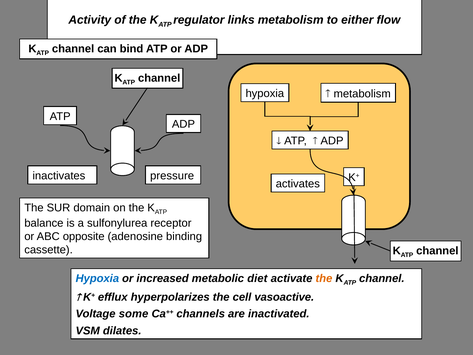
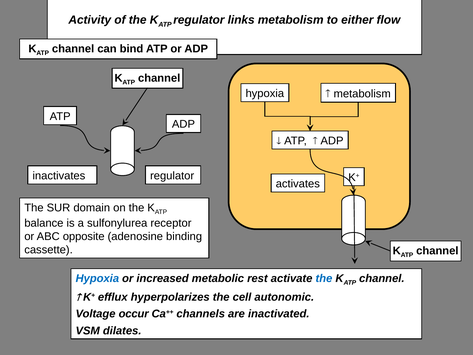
inactivates pressure: pressure -> regulator (172, 176)
diet: diet -> rest (257, 278)
the colour: orange -> blue (324, 278)
vasoactive: vasoactive -> autonomic (284, 297)
some: some -> occur (134, 314)
